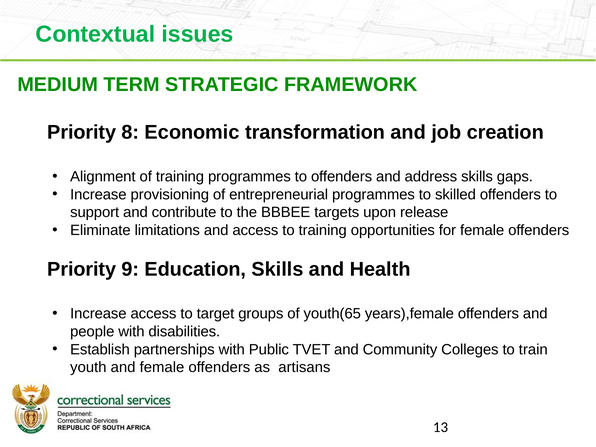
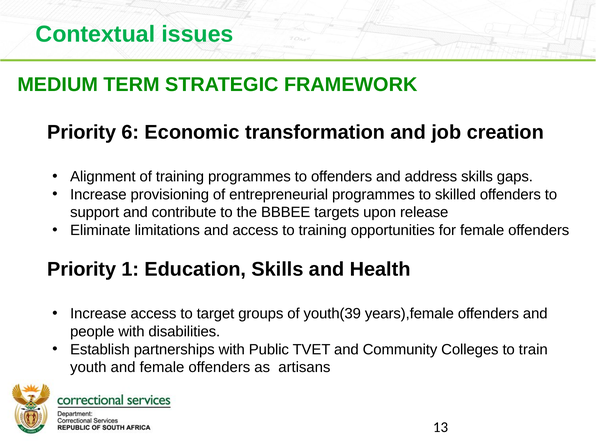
8: 8 -> 6 (130, 132)
9: 9 -> 1 (130, 269)
youth(65: youth(65 -> youth(39 (332, 314)
